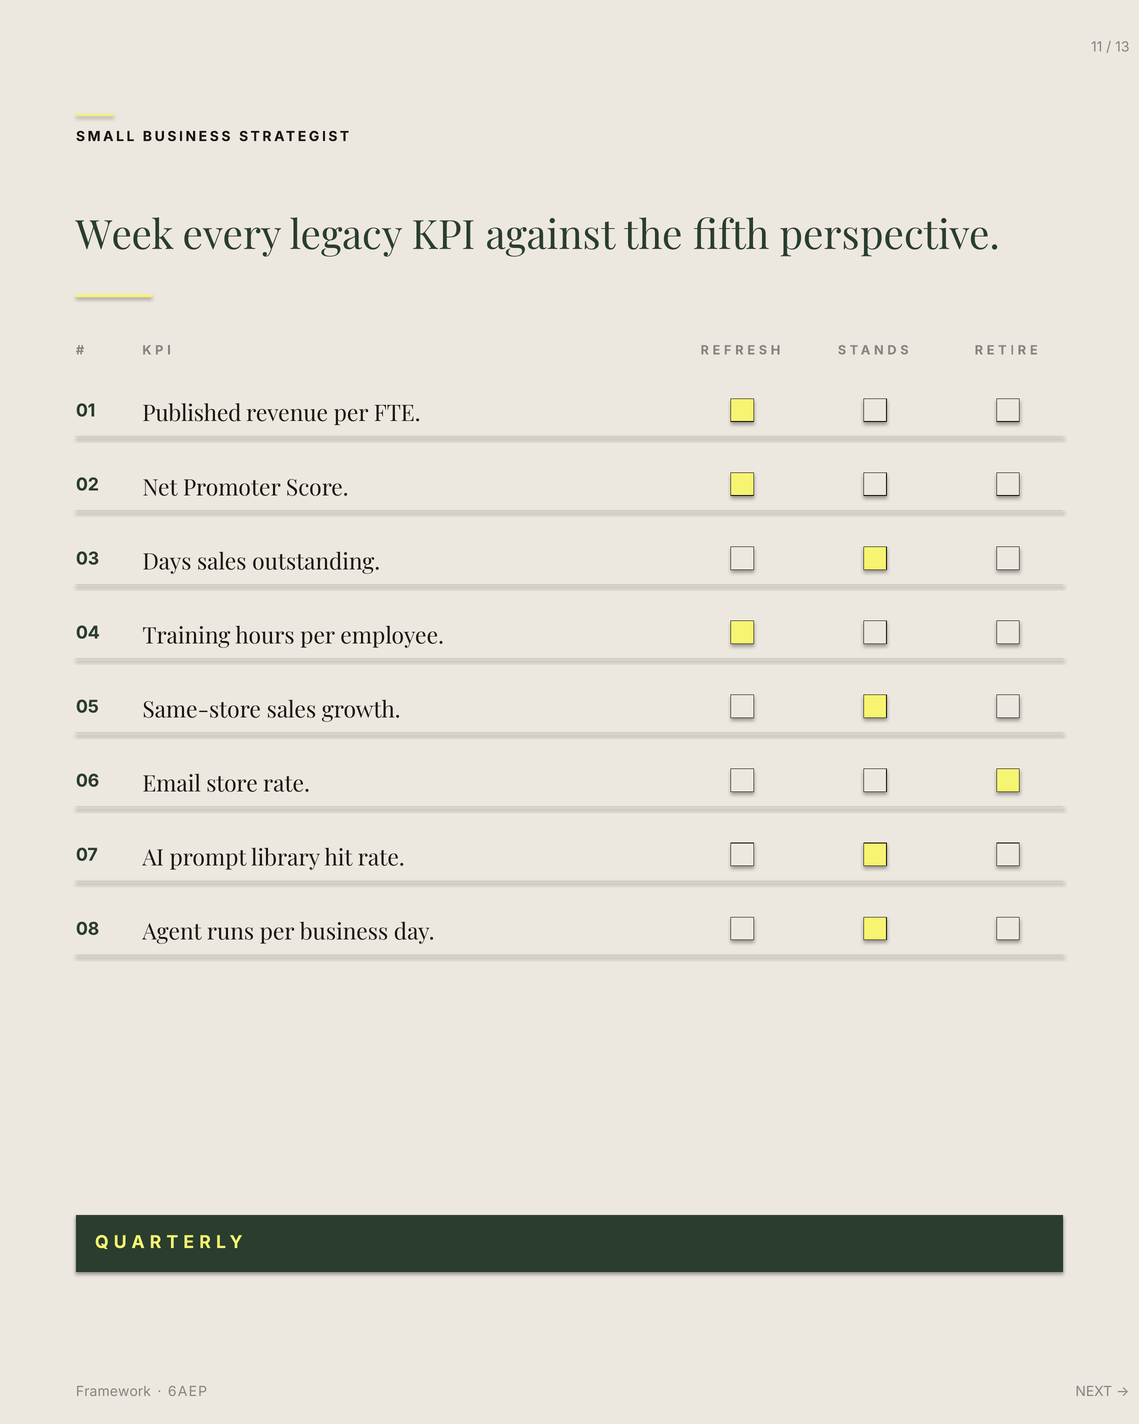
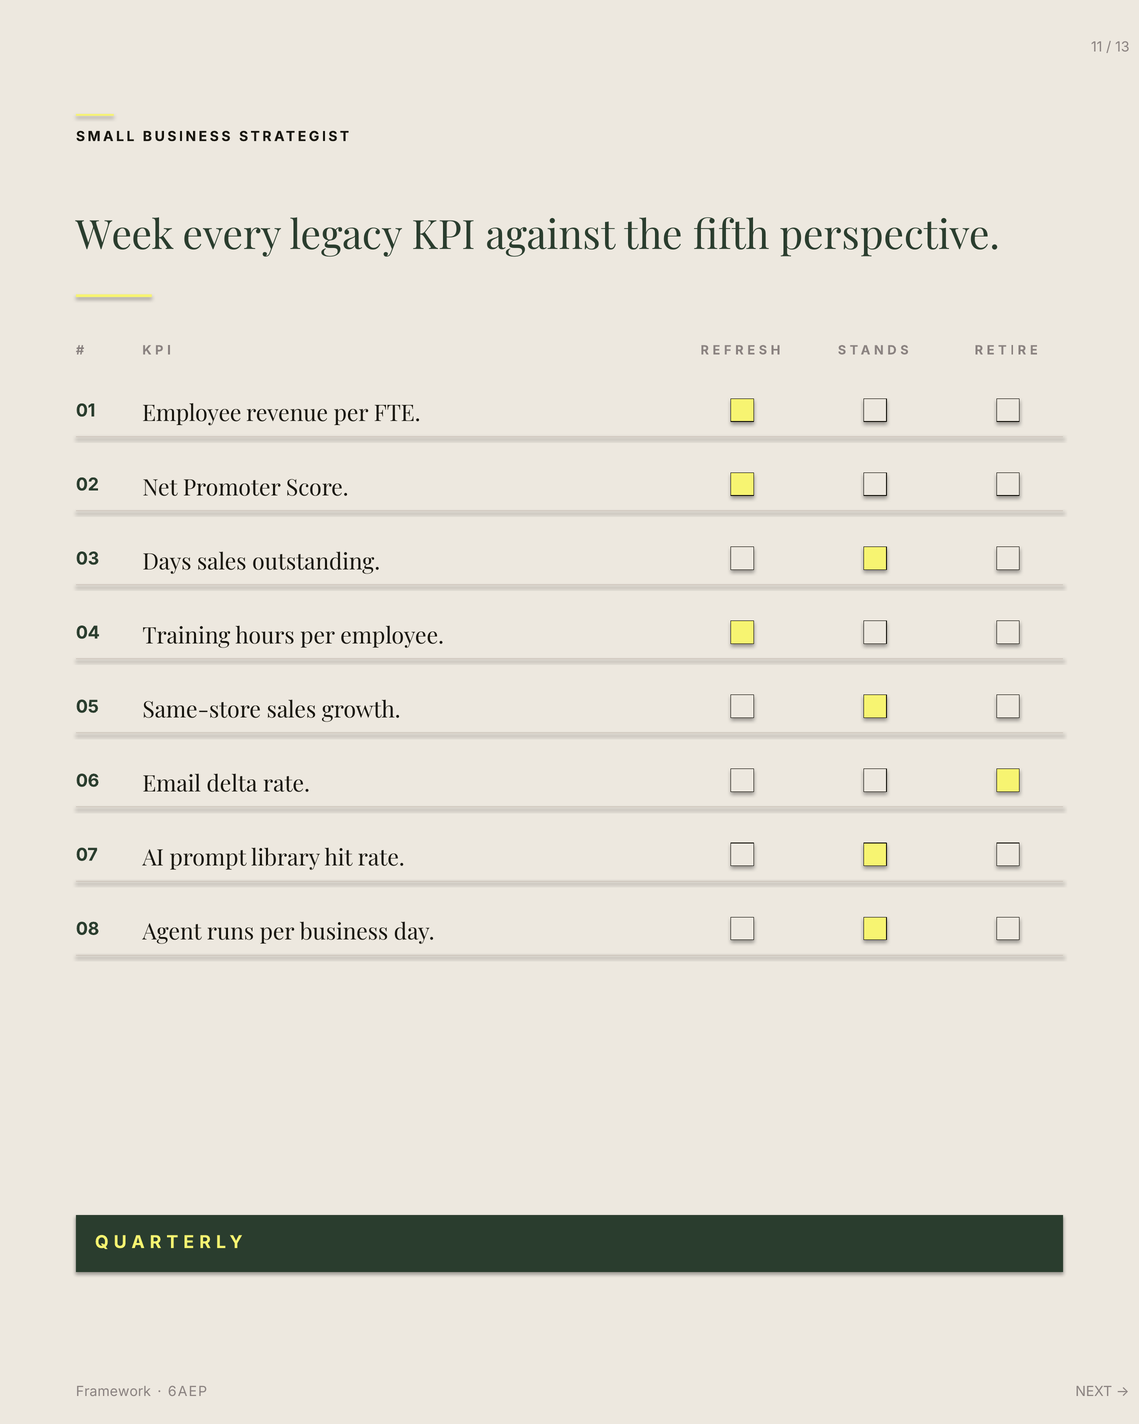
01 Published: Published -> Employee (192, 414)
store: store -> delta (232, 784)
